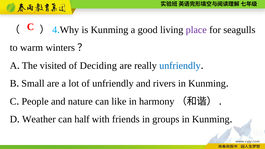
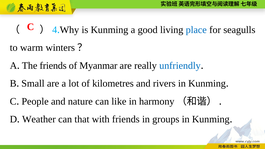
place colour: purple -> blue (196, 30)
The visited: visited -> friends (53, 66)
Deciding: Deciding -> Myanmar (98, 66)
of unfriendly: unfriendly -> kilometres (113, 84)
half: half -> that (82, 119)
